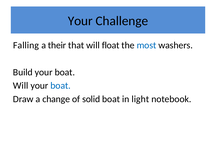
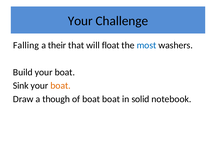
Will: Will -> Sink (21, 86)
boat colour: blue -> orange (61, 86)
change: change -> though (56, 99)
of solid: solid -> boat (91, 99)
light: light -> solid (140, 99)
